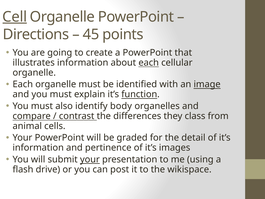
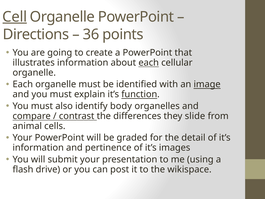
45: 45 -> 36 (91, 34)
class: class -> slide (195, 116)
your underline: present -> none (90, 159)
